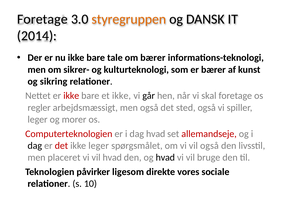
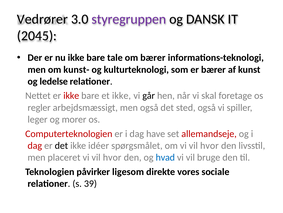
Foretage: Foretage -> Vedrører (42, 19)
styregruppen colour: orange -> purple (129, 19)
2014: 2014 -> 2045 (37, 36)
sikrer-: sikrer- -> kunst- (76, 69)
sikring: sikring -> ledelse (54, 81)
dag hvad: hvad -> have (156, 133)
dag colour: black -> red (35, 145)
det colour: red -> black (61, 145)
ikke leger: leger -> idéer (99, 145)
om vi vil også: også -> hvor (209, 145)
hvad: hvad -> hvor (112, 157)
hvad colour: black -> blue (165, 157)
10: 10 -> 39 (90, 183)
